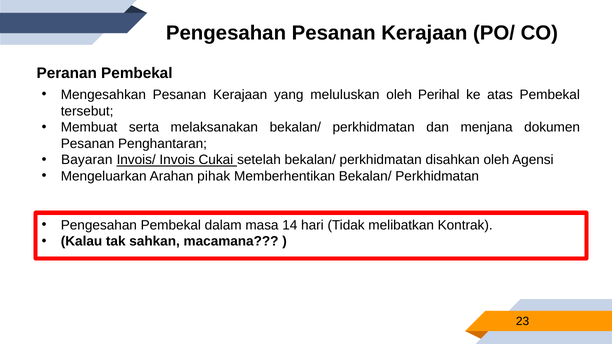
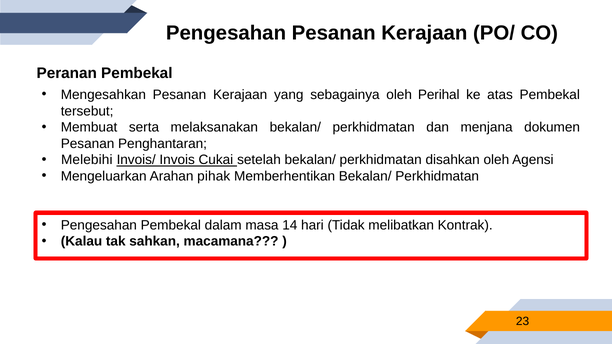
meluluskan: meluluskan -> sebagainya (345, 95)
Bayaran: Bayaran -> Melebihi (87, 160)
